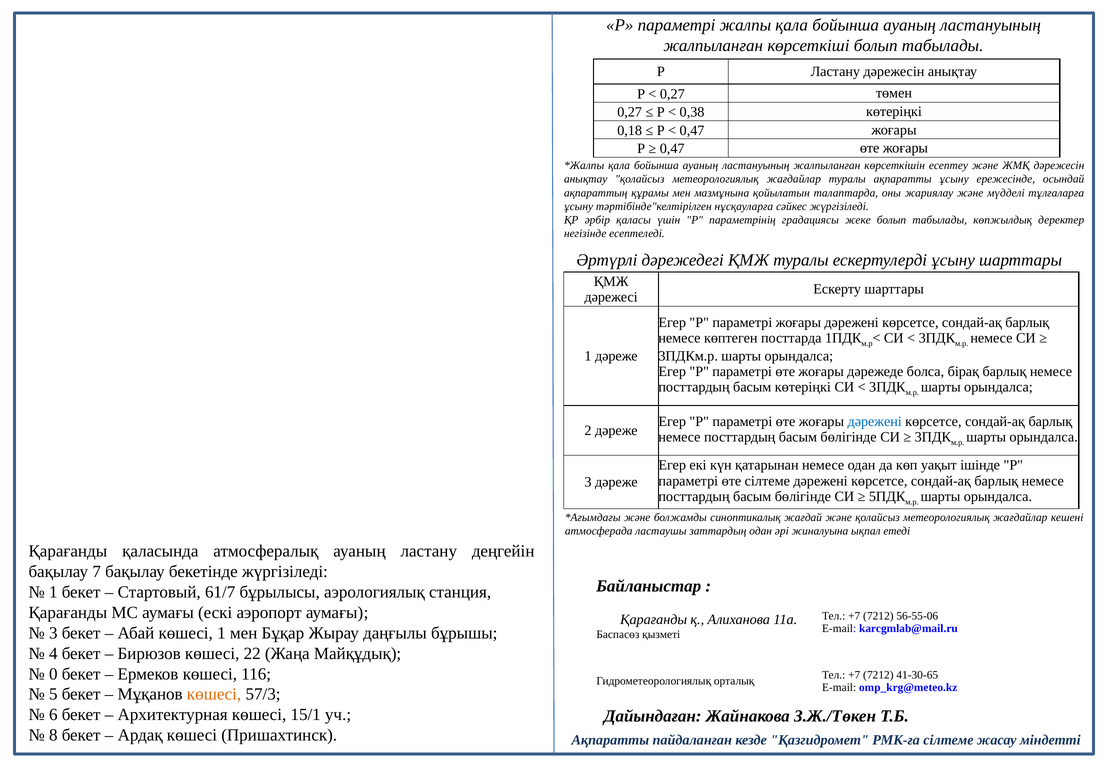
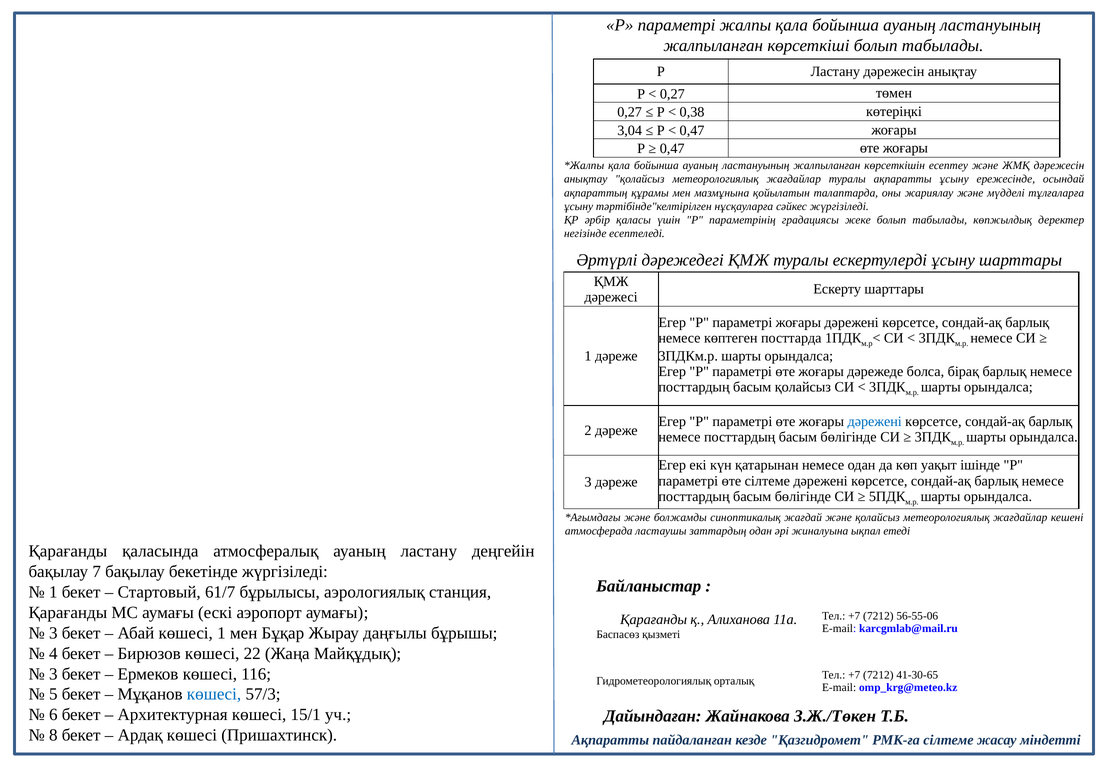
0,18: 0,18 -> 3,04 (630, 130)
басым көтеріңкі: көтеріңкі -> қолайсыз (803, 387)
0: 0 -> 3 (53, 674)
көшесі colour: orange -> blue (214, 694)
